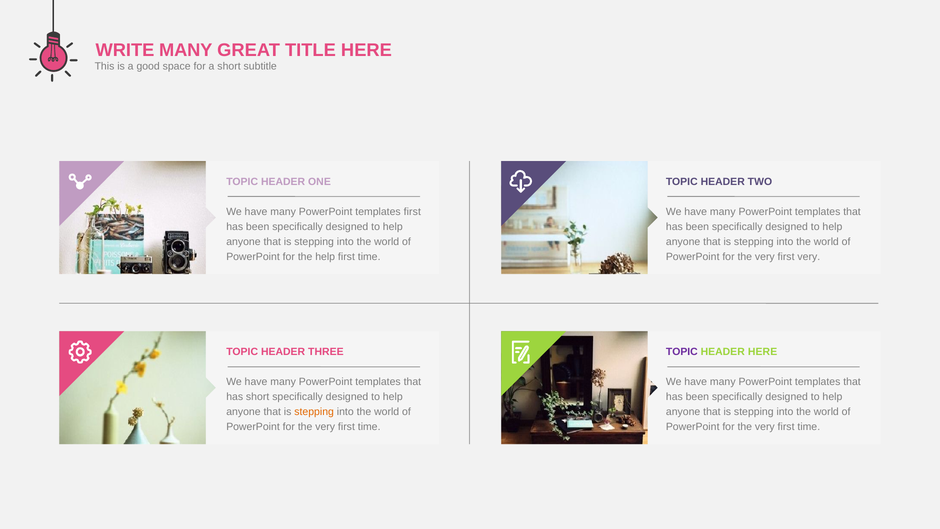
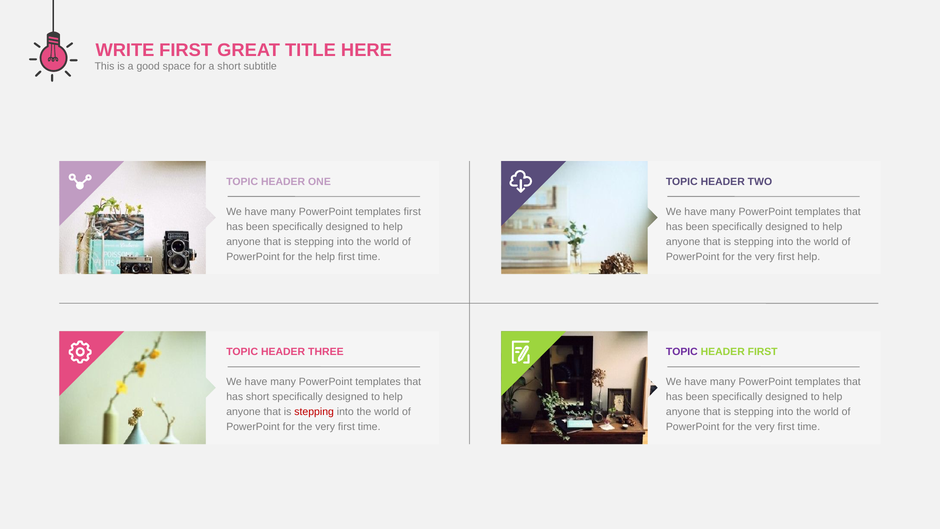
WRITE MANY: MANY -> FIRST (186, 50)
first very: very -> help (809, 256)
HEADER HERE: HERE -> FIRST (763, 352)
stepping colour: orange -> red (314, 412)
